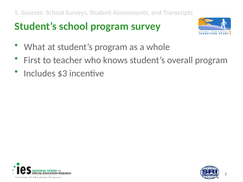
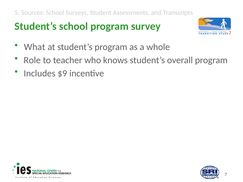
First: First -> Role (32, 60)
$3: $3 -> $9 (62, 73)
